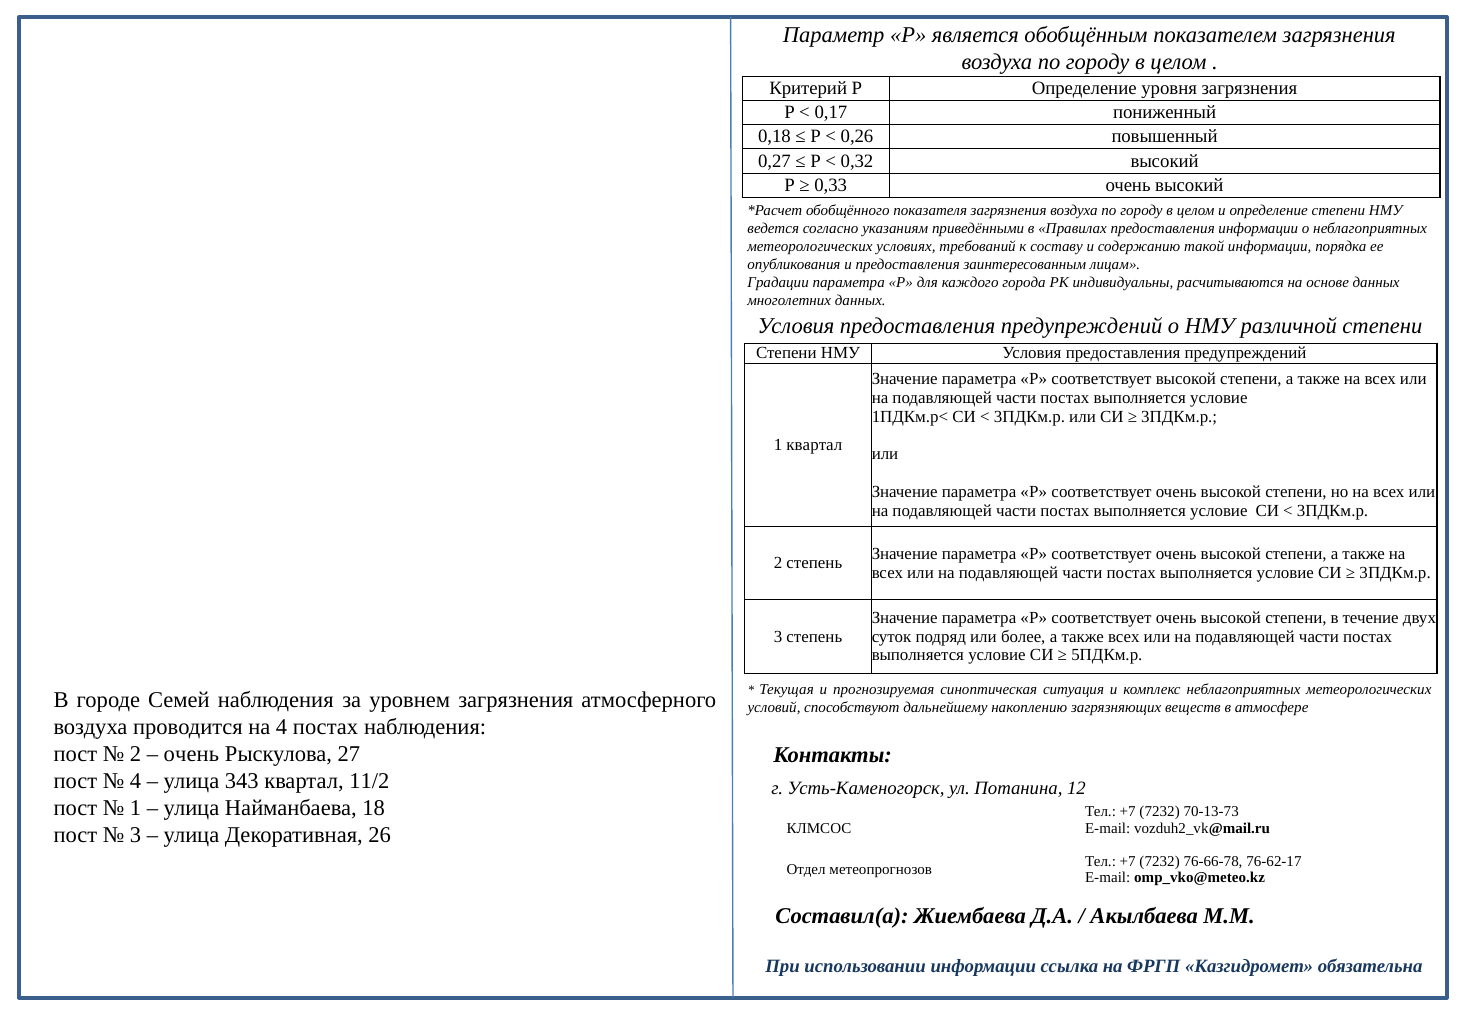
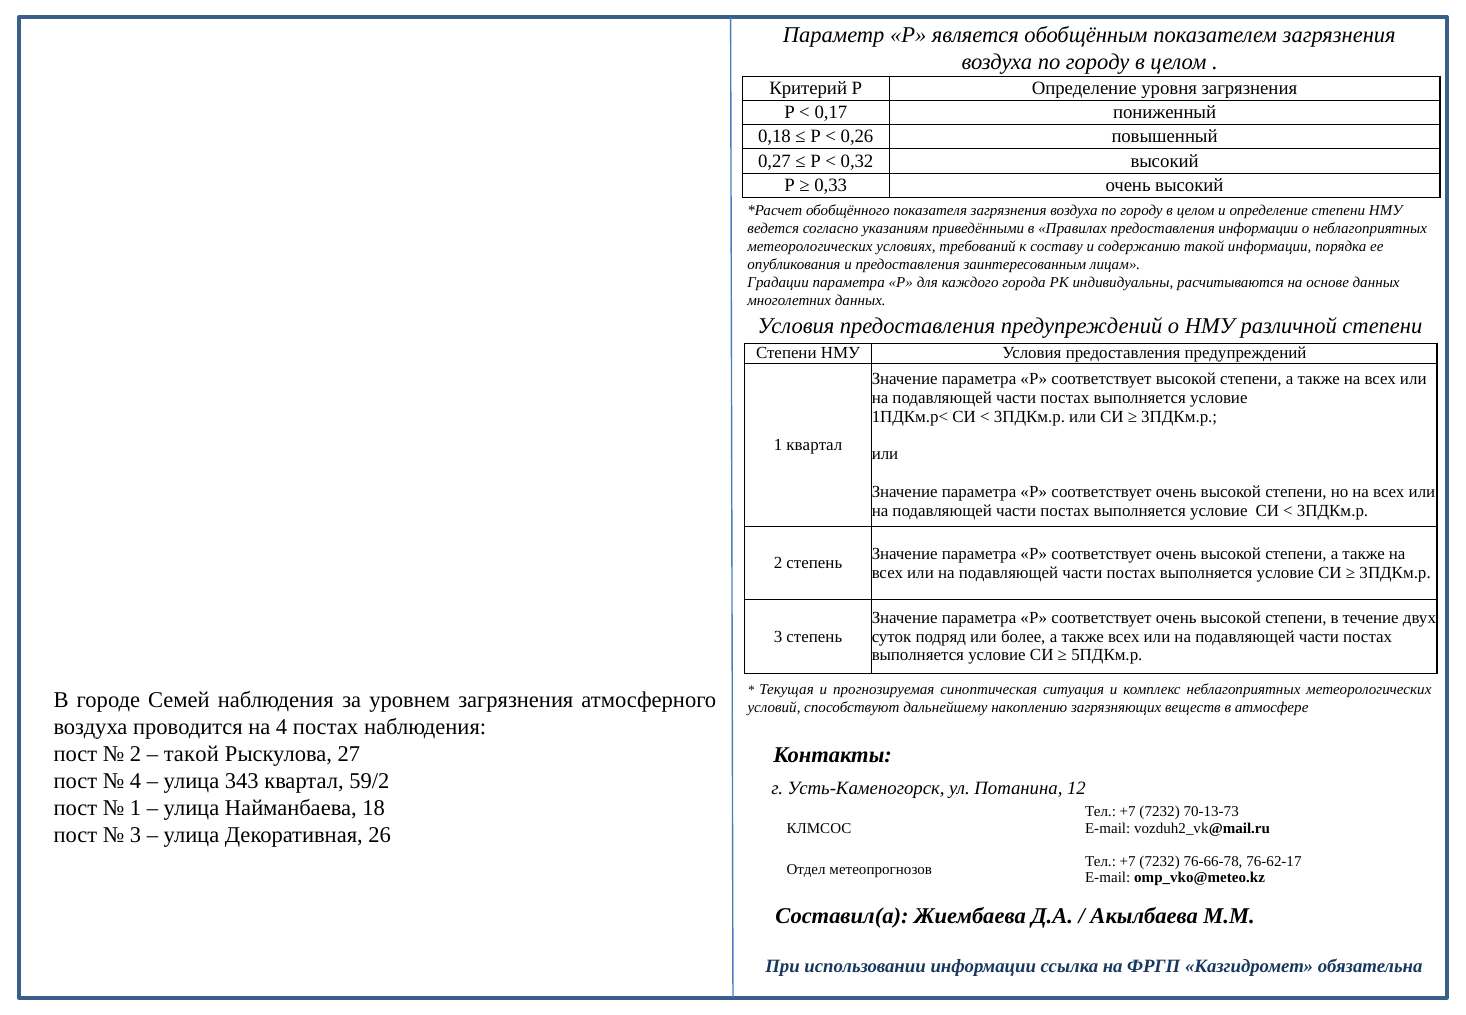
очень: очень -> такой (191, 754)
11/2: 11/2 -> 59/2 (369, 781)
